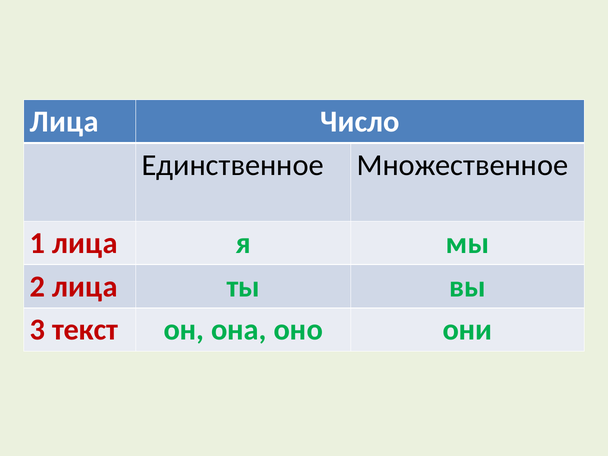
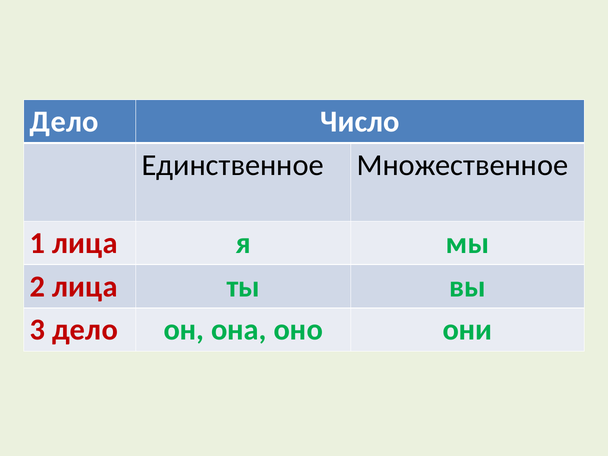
Лица: Лица -> Дело (64, 122)
3 текст: текст -> дело (85, 330)
